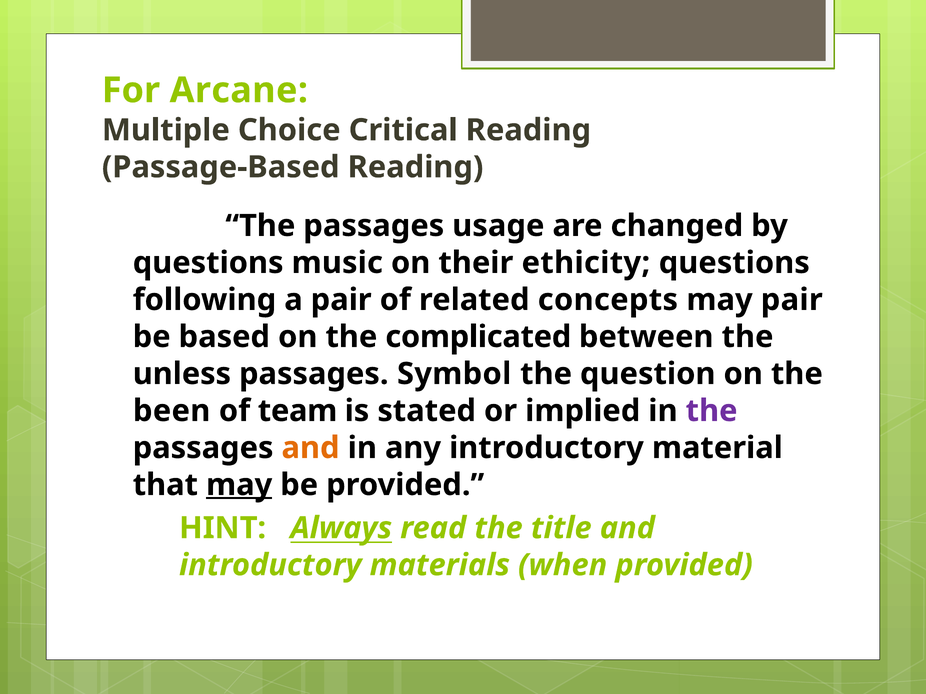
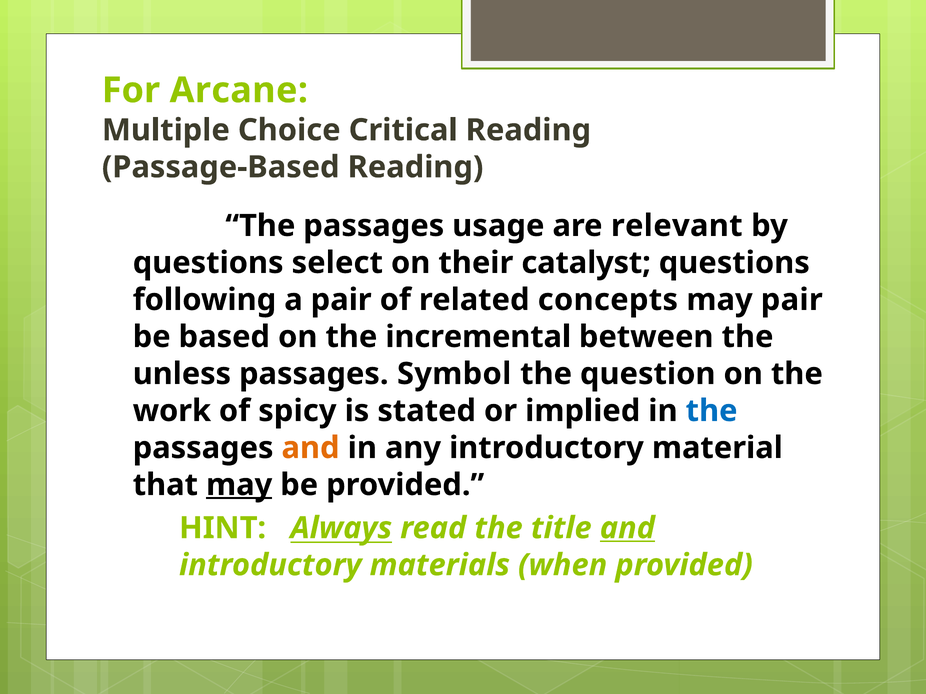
changed: changed -> relevant (677, 226)
music: music -> select (337, 263)
ethicity: ethicity -> catalyst (586, 263)
complicated: complicated -> incremental (478, 337)
been: been -> work (172, 411)
team: team -> spicy (297, 411)
the colour: purple -> blue (712, 411)
and underline: none -> present (627, 528)
